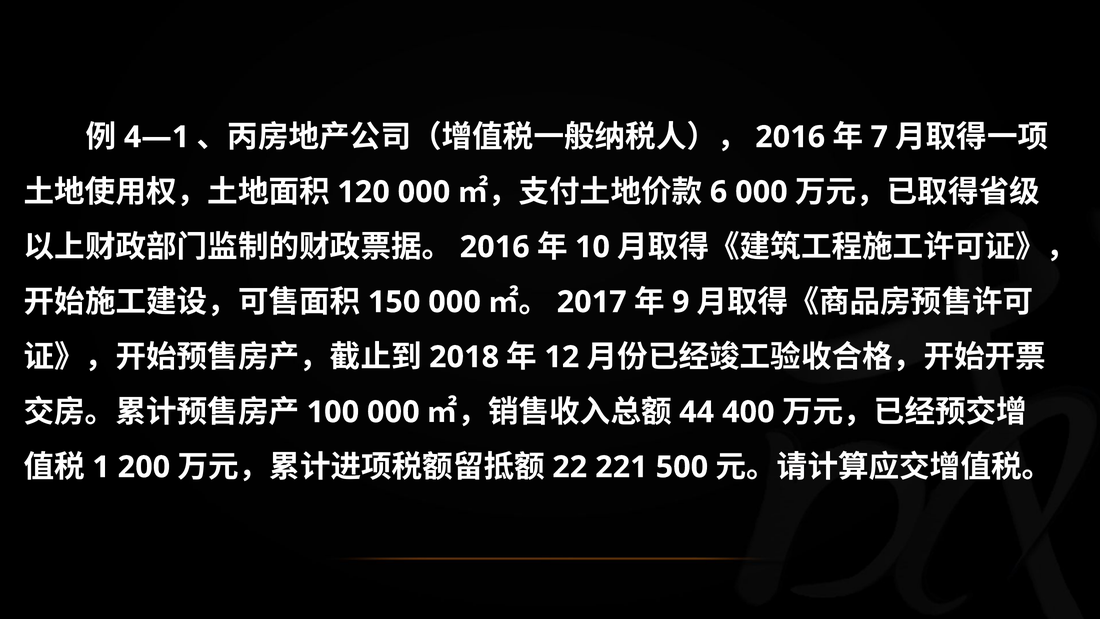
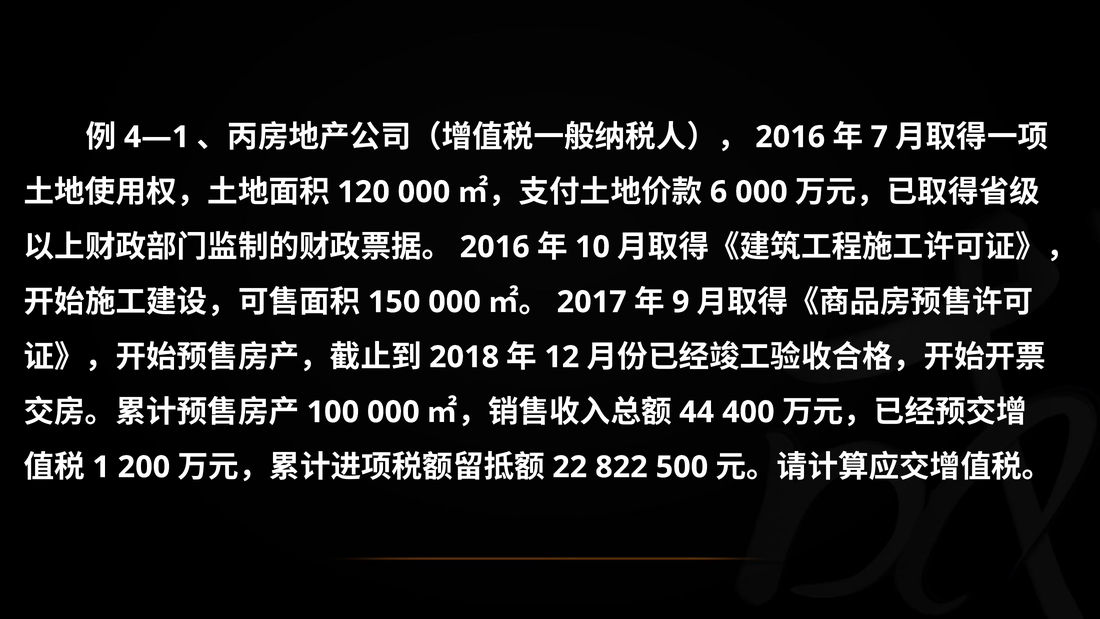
221: 221 -> 822 (621, 467)
